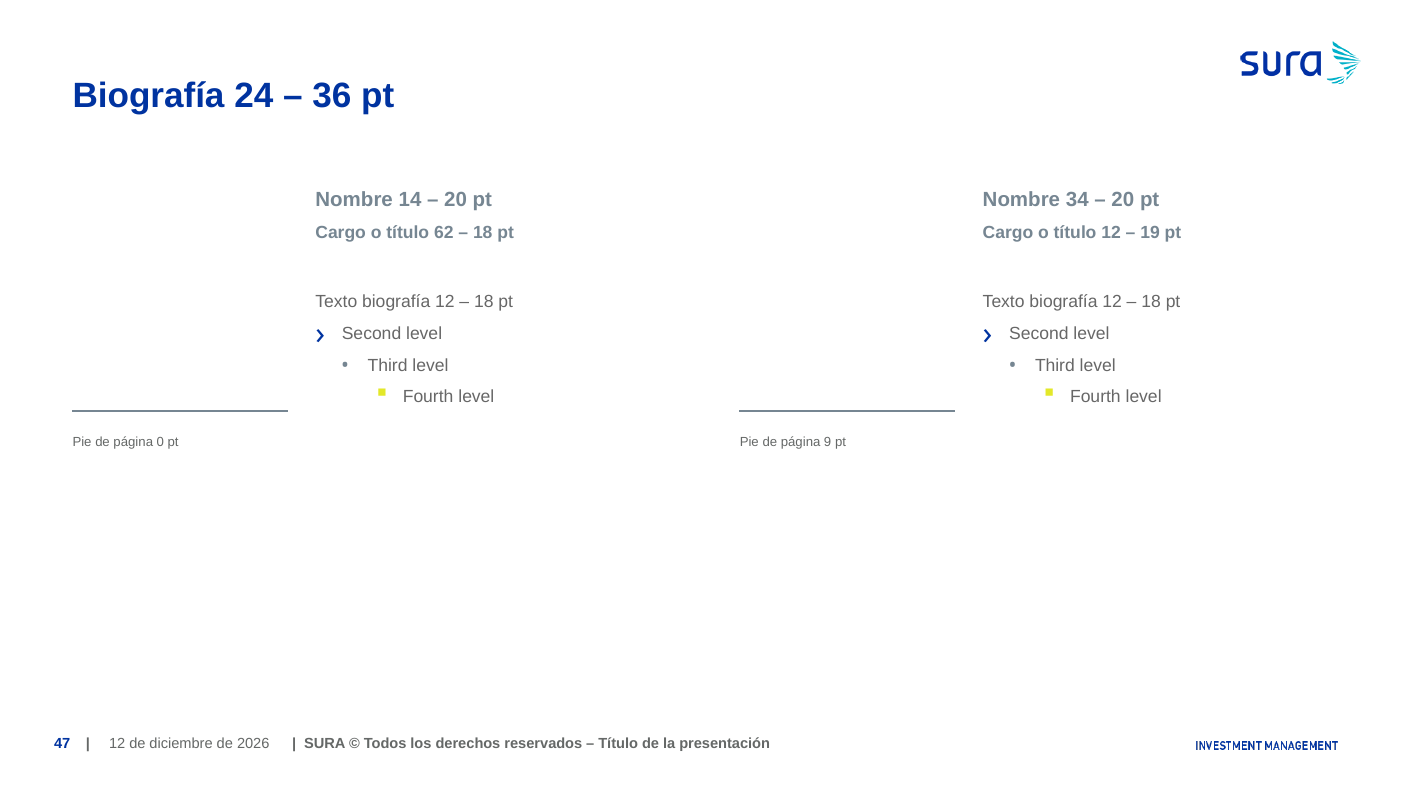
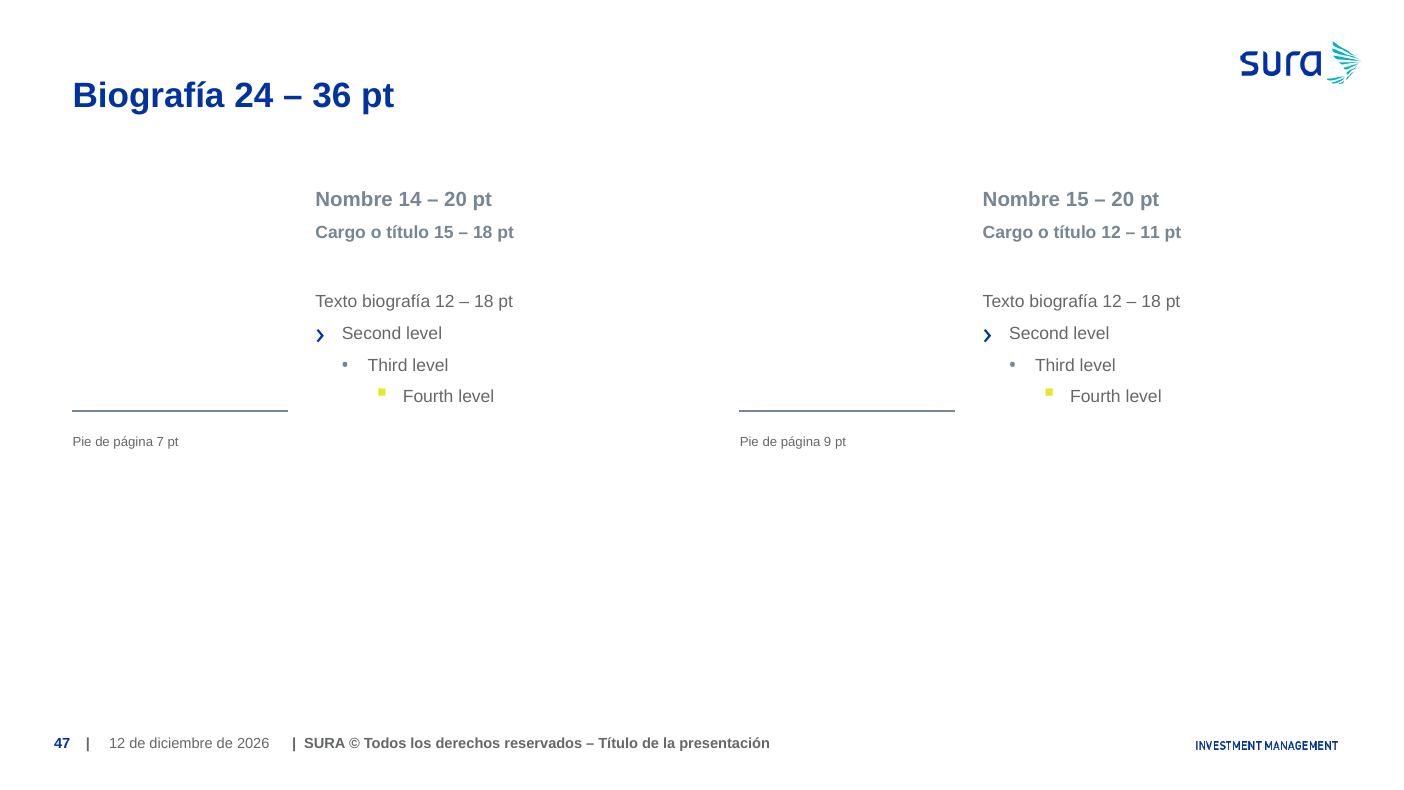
Nombre 34: 34 -> 15 (1077, 200)
título 62: 62 -> 15 (444, 233)
19: 19 -> 11 (1150, 233)
0: 0 -> 7 (160, 442)
